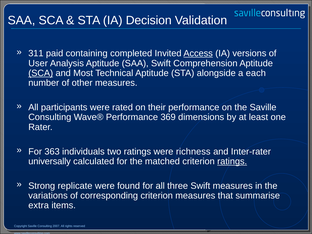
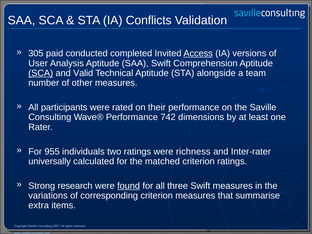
Decision: Decision -> Conflicts (149, 20)
311: 311 -> 305 (36, 53)
containing: containing -> conducted (87, 53)
Most: Most -> Valid (83, 73)
each: each -> team (256, 73)
369: 369 -> 742 (168, 117)
363: 363 -> 955 (52, 152)
ratings underline: present -> none (232, 161)
replicate: replicate -> research (75, 186)
found underline: none -> present (129, 186)
